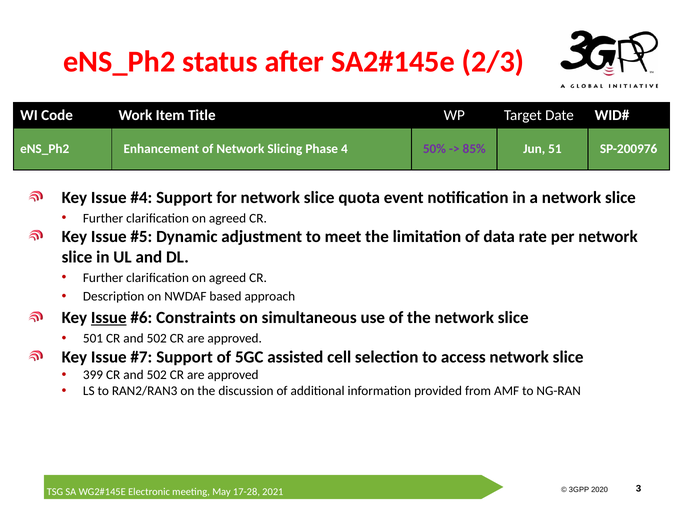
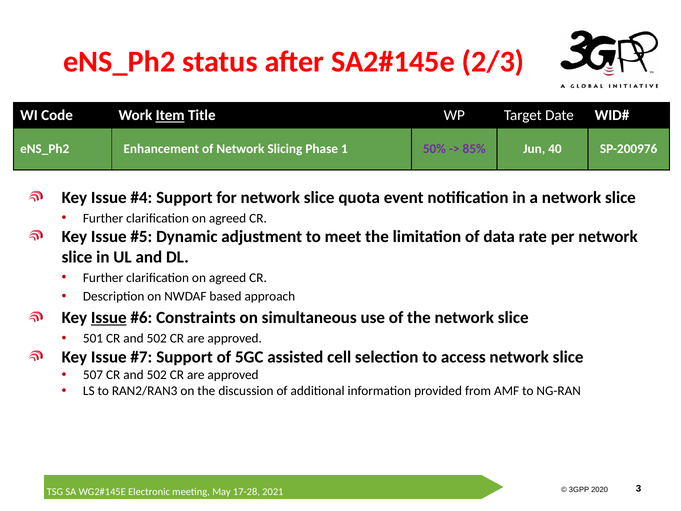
Item underline: none -> present (170, 115)
4: 4 -> 1 (344, 149)
51: 51 -> 40 (555, 149)
399: 399 -> 507 (93, 375)
